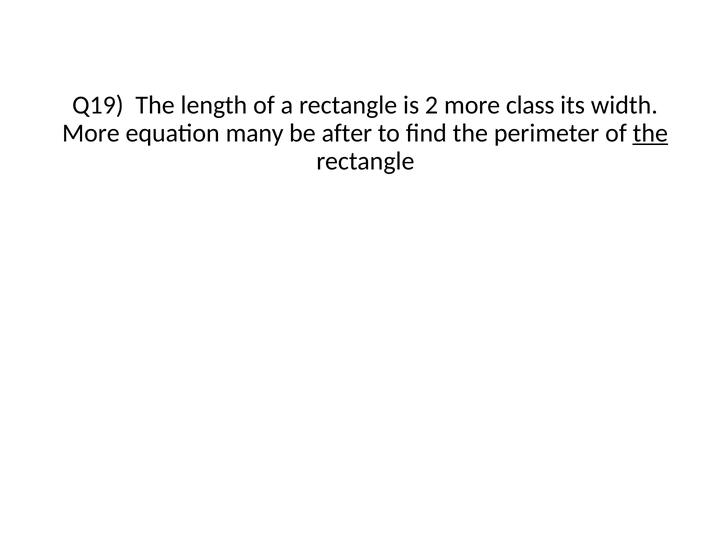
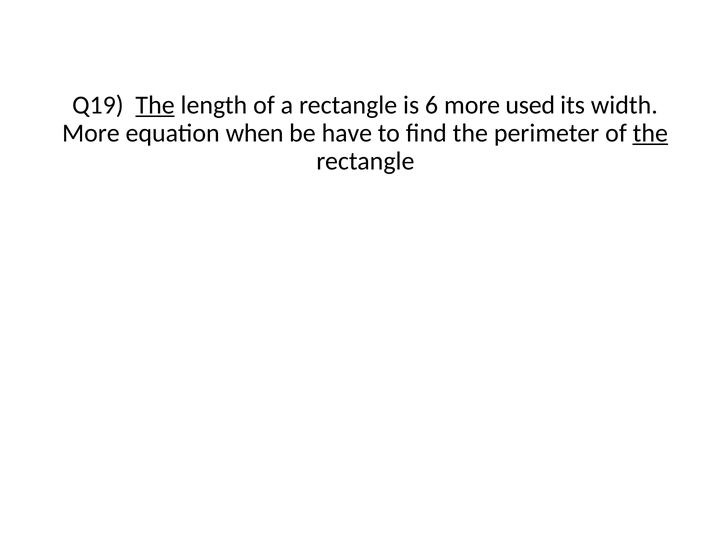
The underline: none -> present (155, 105)
2: 2 -> 6 (432, 105)
class: class -> used (530, 105)
many: many -> when (255, 133)
after: after -> have (347, 133)
